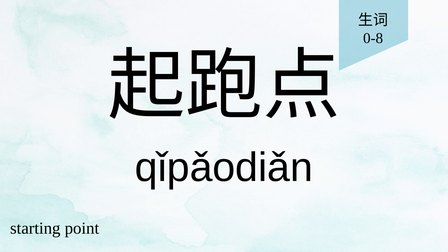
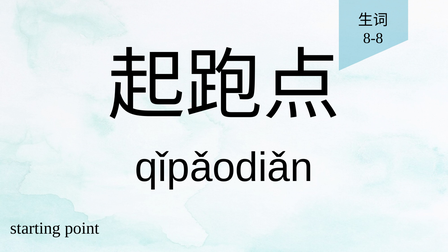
0-8: 0-8 -> 8-8 (373, 38)
